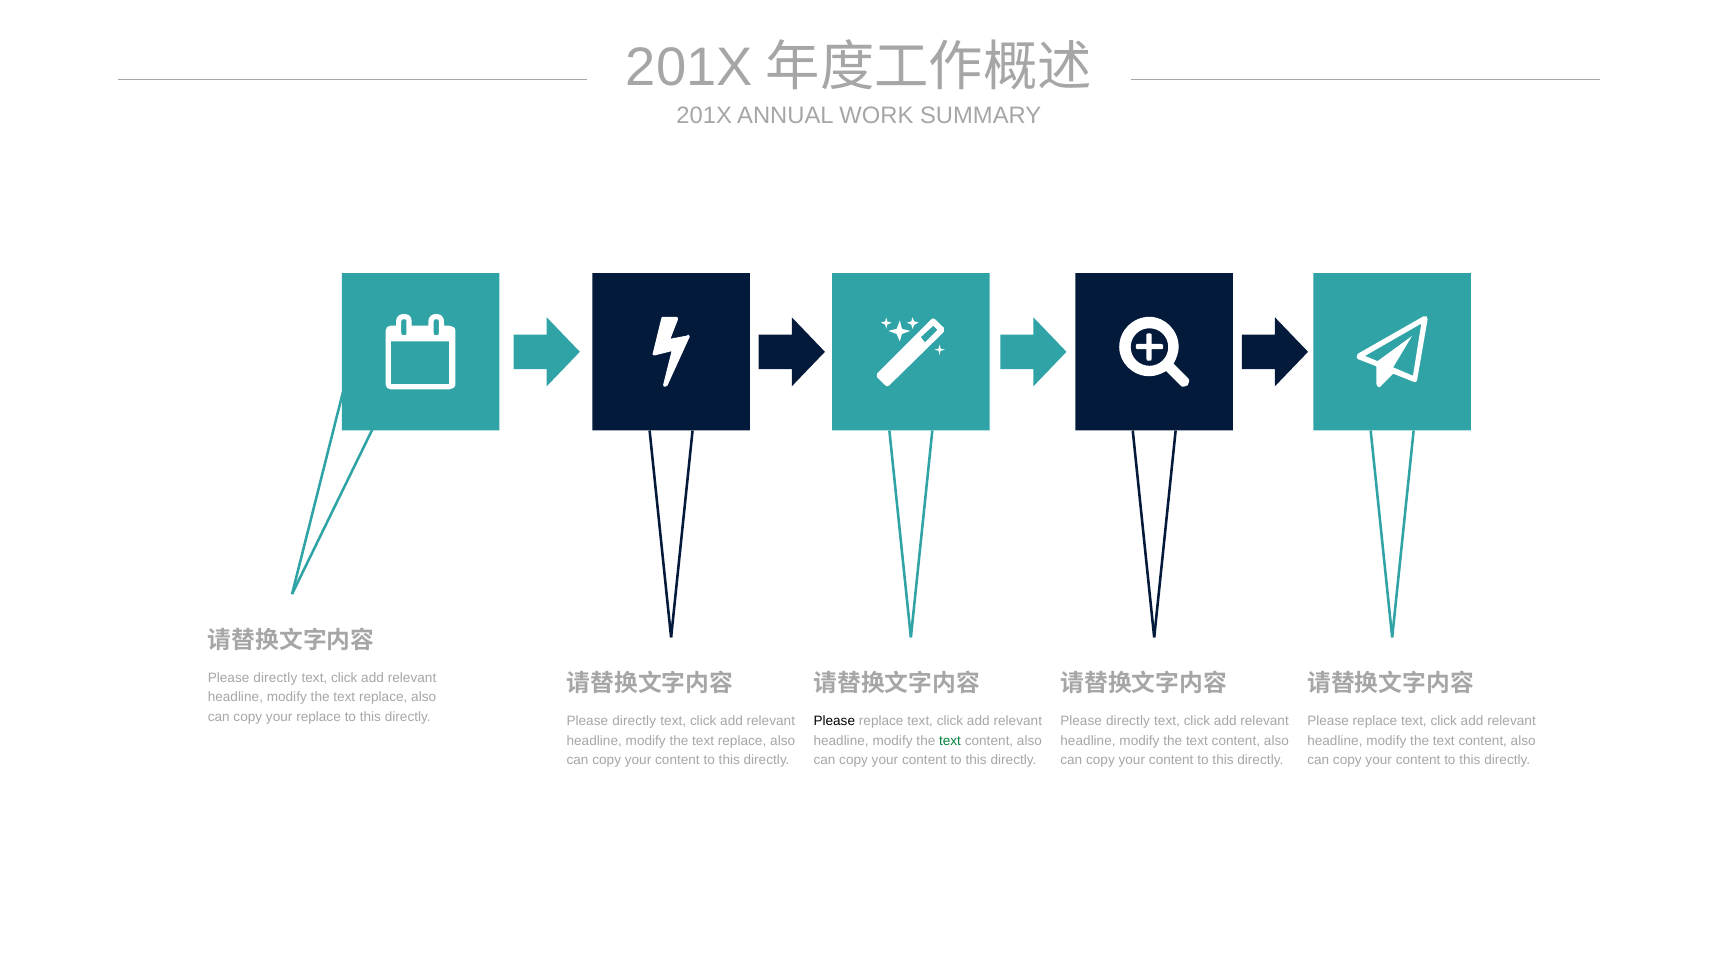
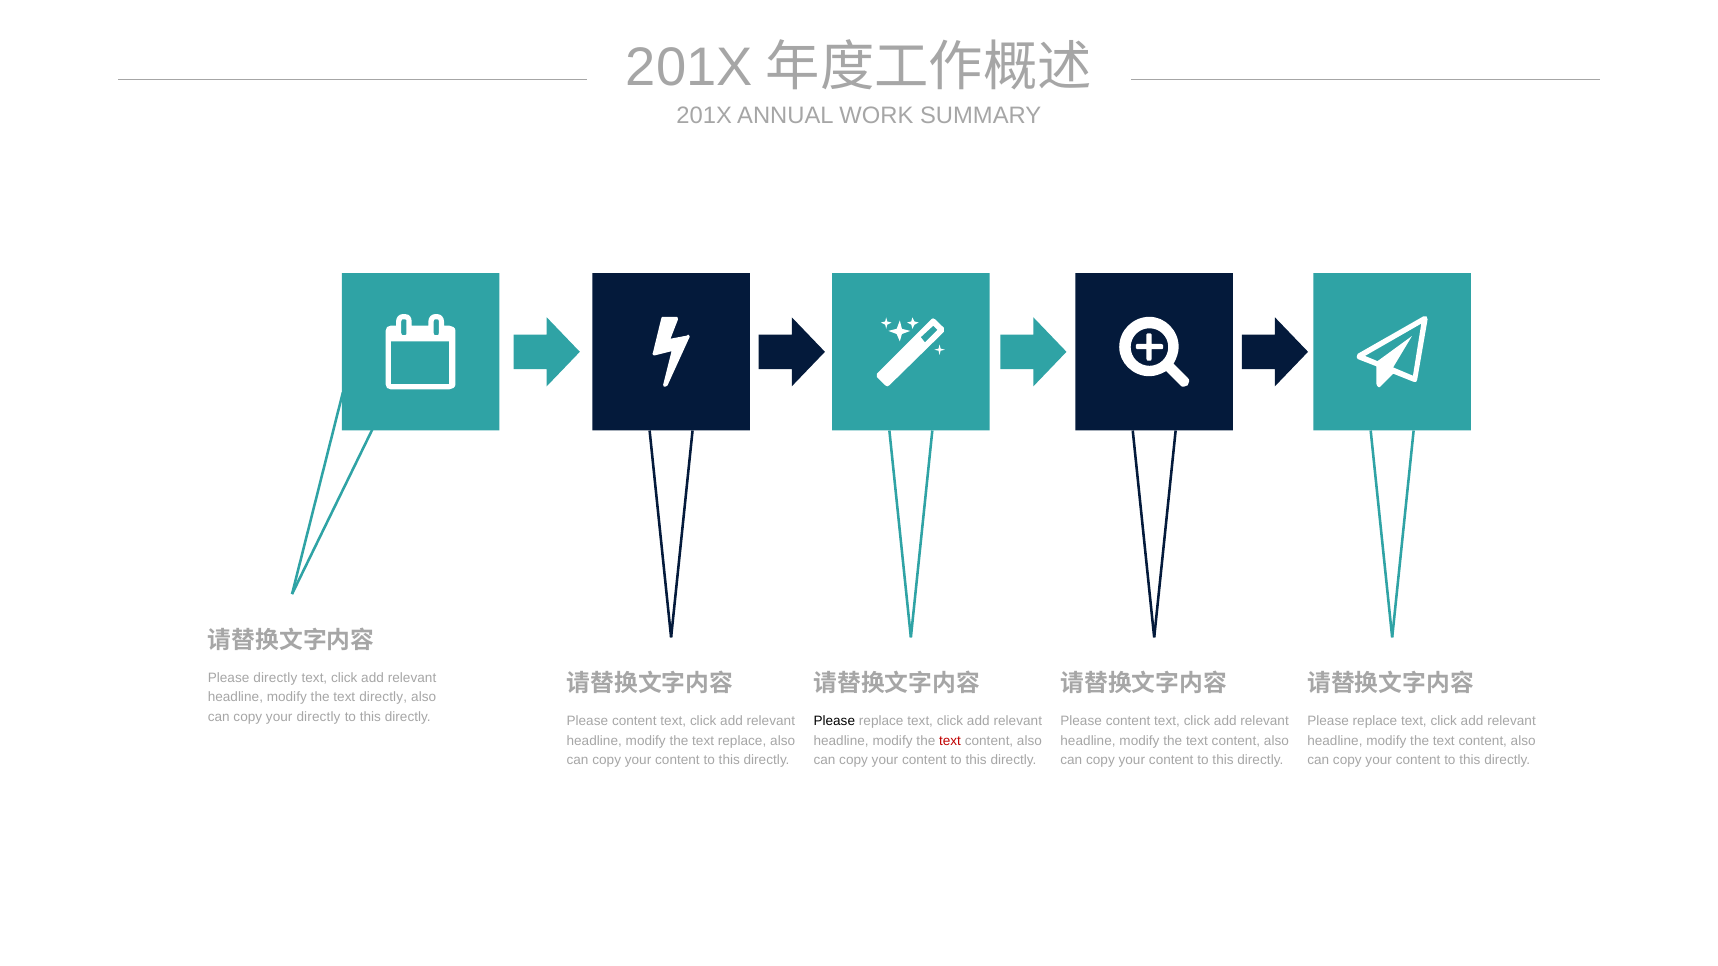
replace: replace -> directly (383, 698)
your replace: replace -> directly (318, 717)
directly: directly -> content (634, 721)
directly: directly -> content (1128, 721)
text colour: green -> red (950, 741)
